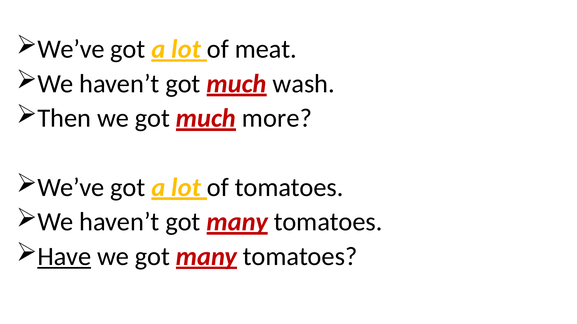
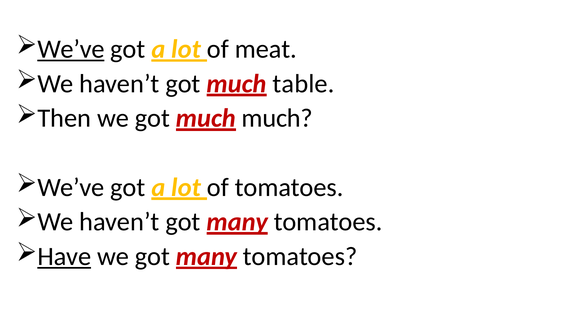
We’ve underline: none -> present (71, 49)
wash: wash -> table (304, 84)
more: more -> much (277, 118)
